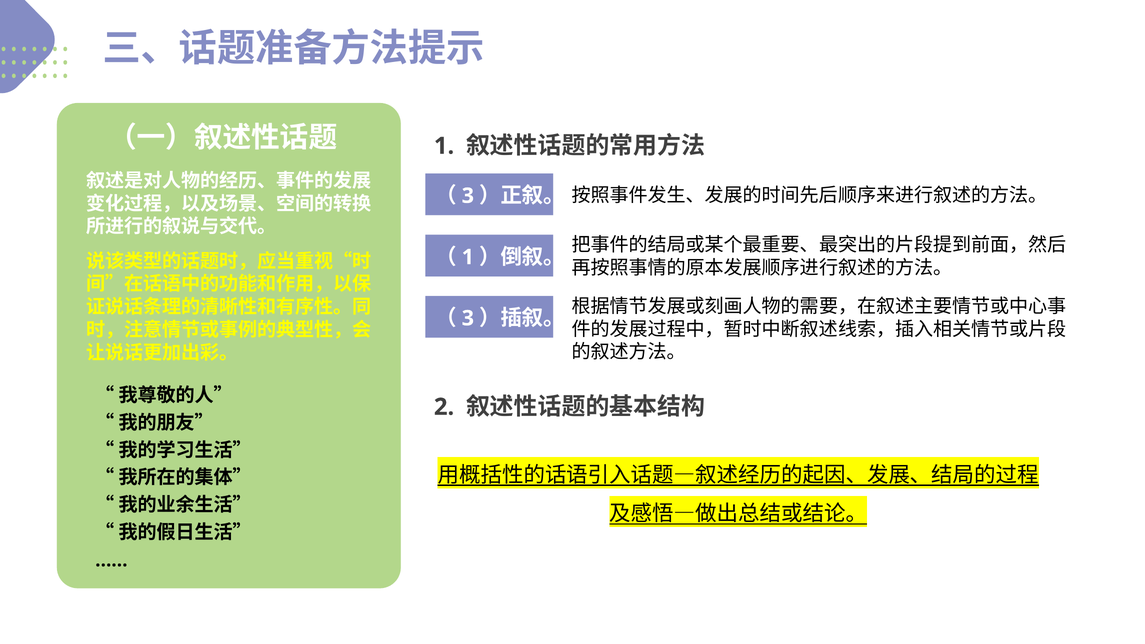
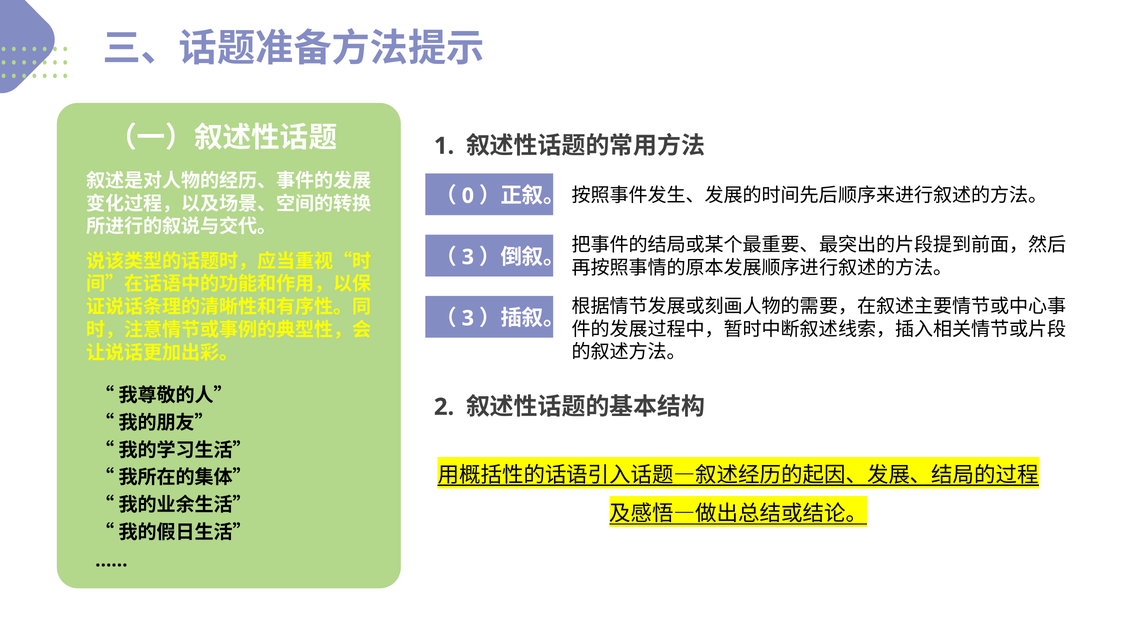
3: 3 -> 0 (468, 196)
1: 1 -> 3 (468, 257)
